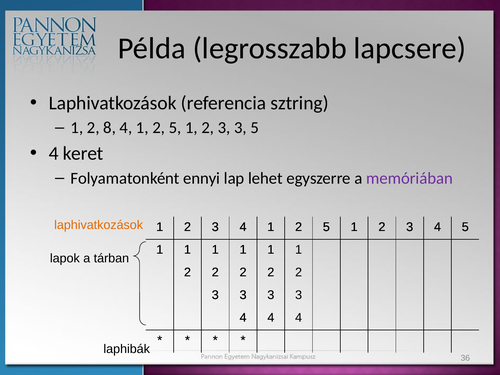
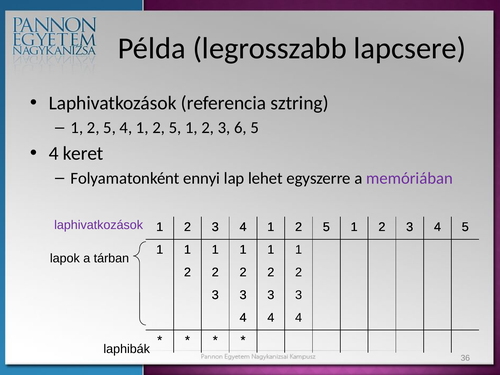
8: 8 -> 5 (110, 128)
1 2 3 3: 3 -> 6 (240, 128)
laphivatkozások colour: orange -> purple (99, 225)
